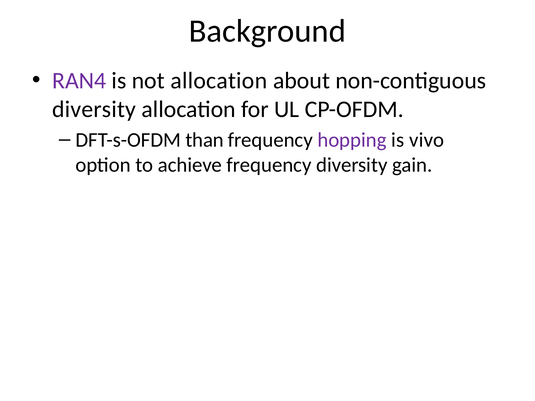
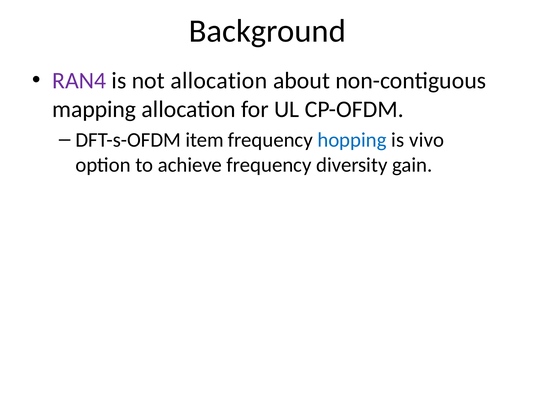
diversity: diversity -> mapping (94, 109)
than: than -> item (205, 140)
hopping colour: purple -> blue (352, 140)
